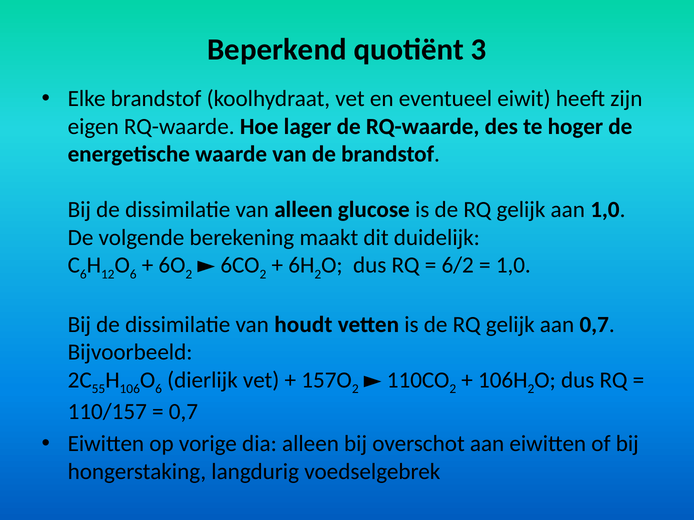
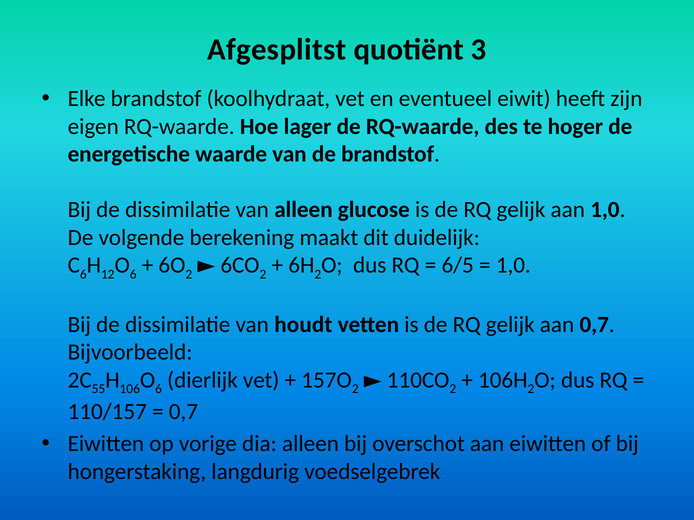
Beperkend: Beperkend -> Afgesplitst (277, 50)
6/2: 6/2 -> 6/5 (458, 265)
